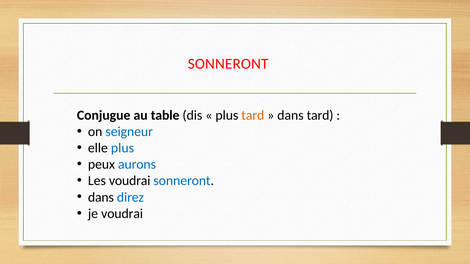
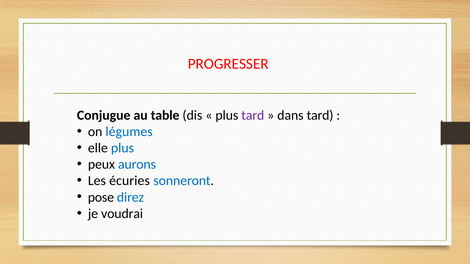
SONNERONT: SONNERONT -> PROGRESSER (228, 64)
tard colour: orange -> purple (253, 115)
seigneur: seigneur -> légumes (129, 132)
Les voudrai: voudrai -> écuries (130, 181)
dans: dans -> pose (101, 197)
